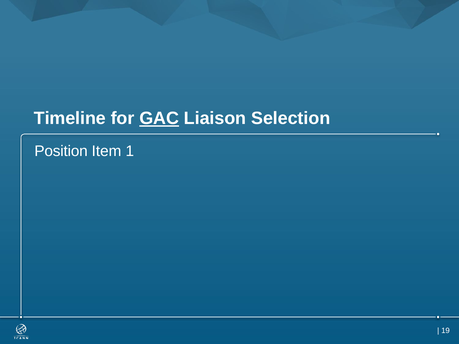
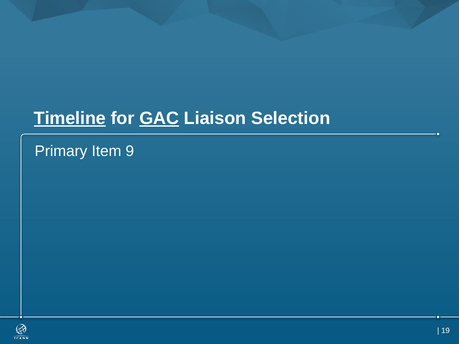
Timeline underline: none -> present (70, 118)
Position: Position -> Primary (61, 151)
1: 1 -> 9 (130, 151)
